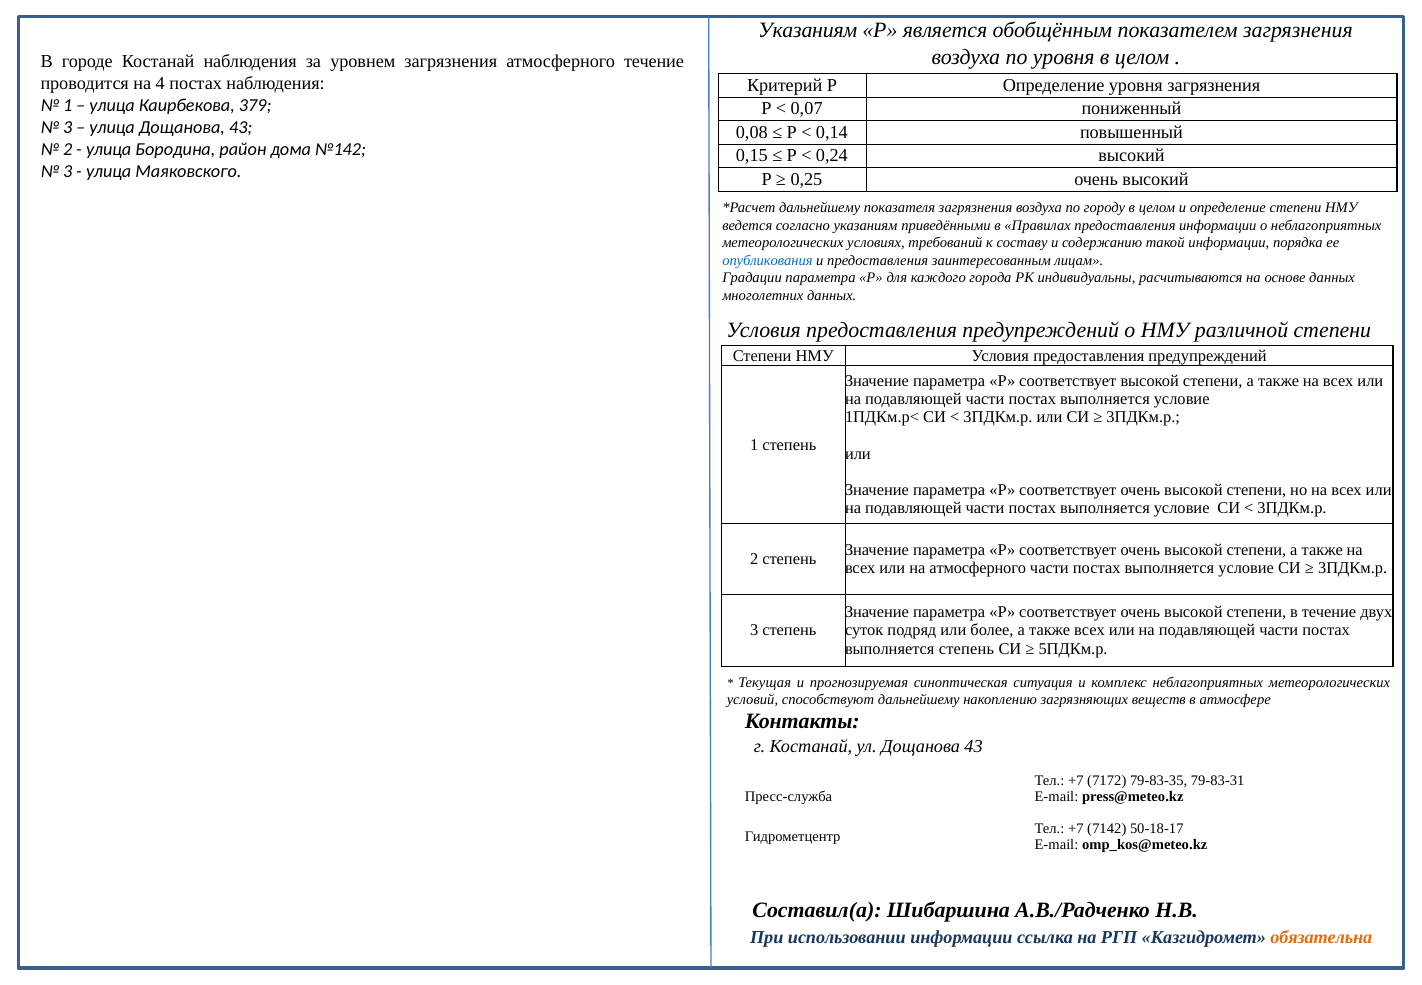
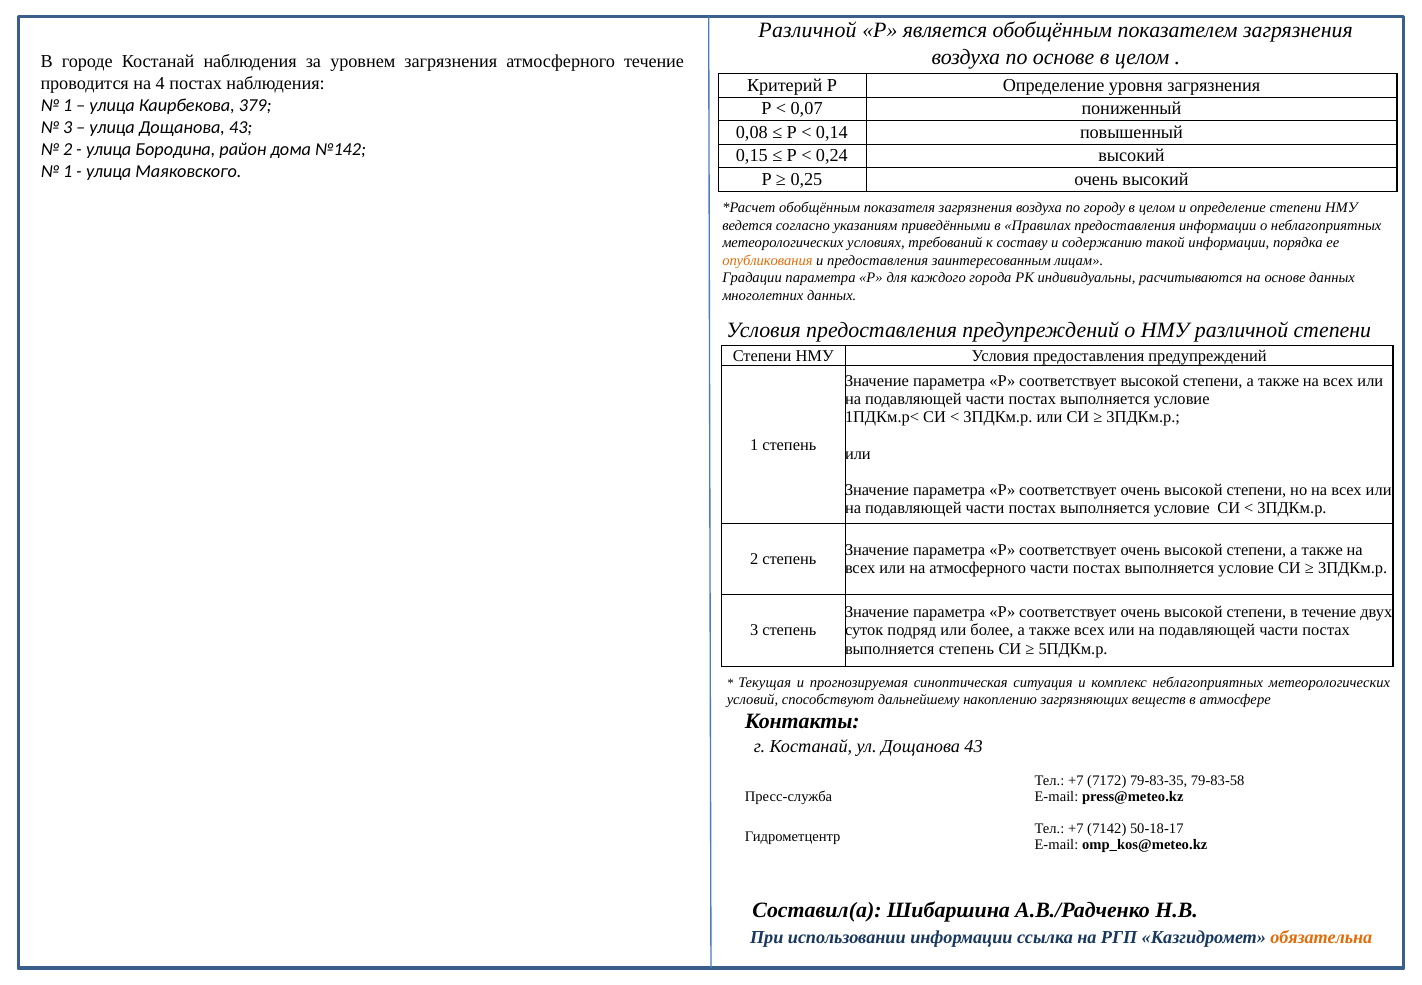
Указаниям: Указаниям -> Различной (808, 31)
по уровня: уровня -> основе (1064, 57)
3: 3 -> 1 (68, 171)
дальнейшему: дальнейшему -> обобщённым (820, 208)
опубликования colour: blue -> orange (767, 260)
79-83-31: 79-83-31 -> 79-83-58 (1218, 780)
